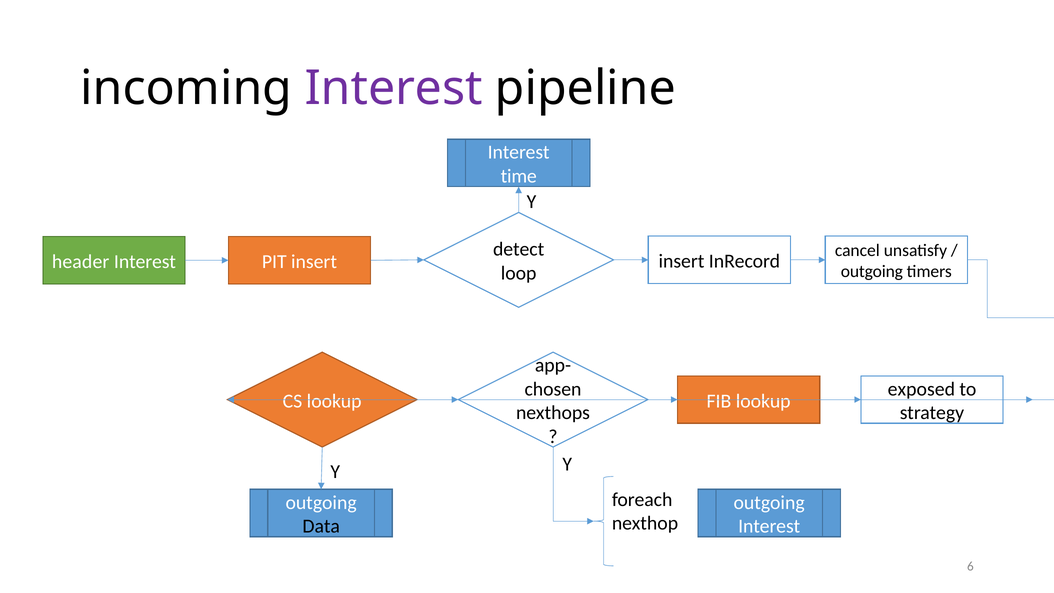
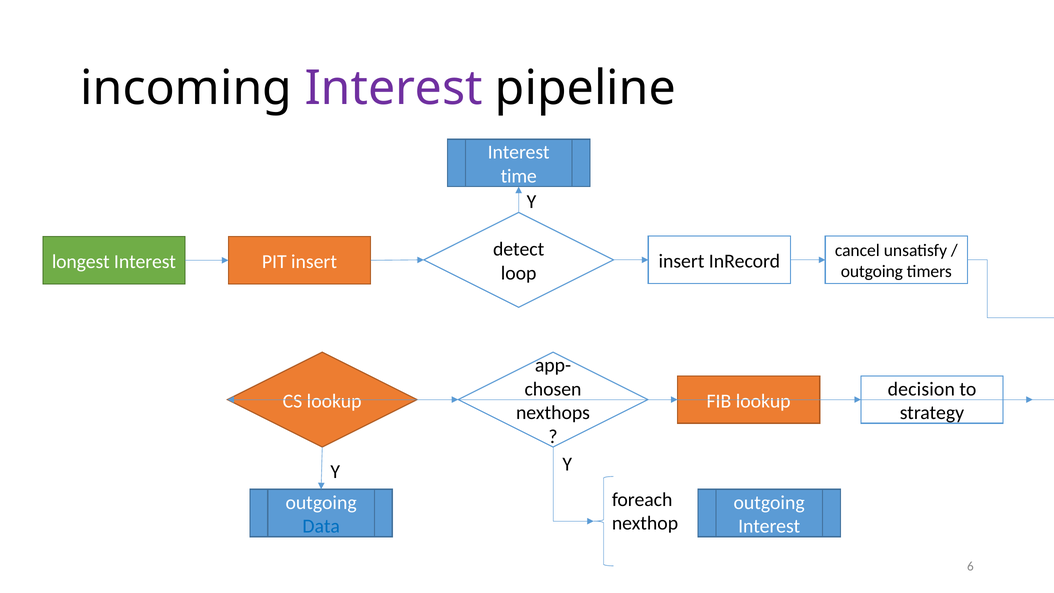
header: header -> longest (81, 262)
exposed: exposed -> decision (921, 389)
Data colour: black -> blue (321, 526)
